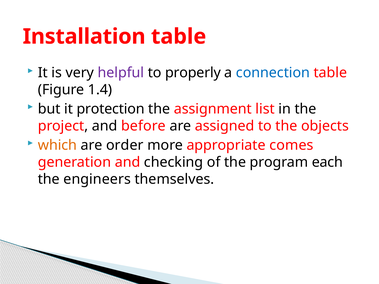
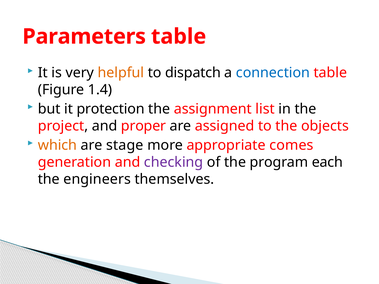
Installation: Installation -> Parameters (84, 37)
helpful colour: purple -> orange (121, 73)
properly: properly -> dispatch (193, 73)
before: before -> proper (144, 126)
order: order -> stage (125, 145)
checking colour: black -> purple (174, 162)
